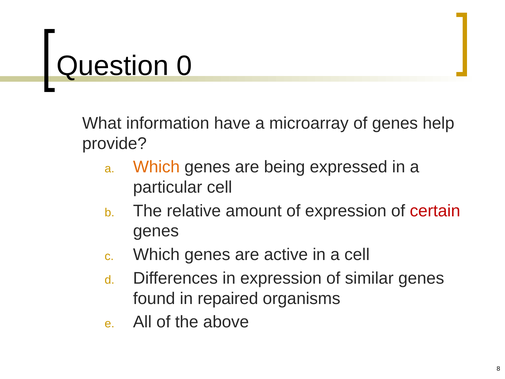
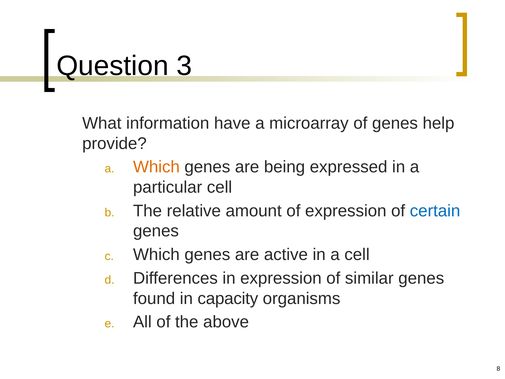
0: 0 -> 3 (184, 66)
certain colour: red -> blue (435, 211)
repaired: repaired -> capacity (228, 298)
